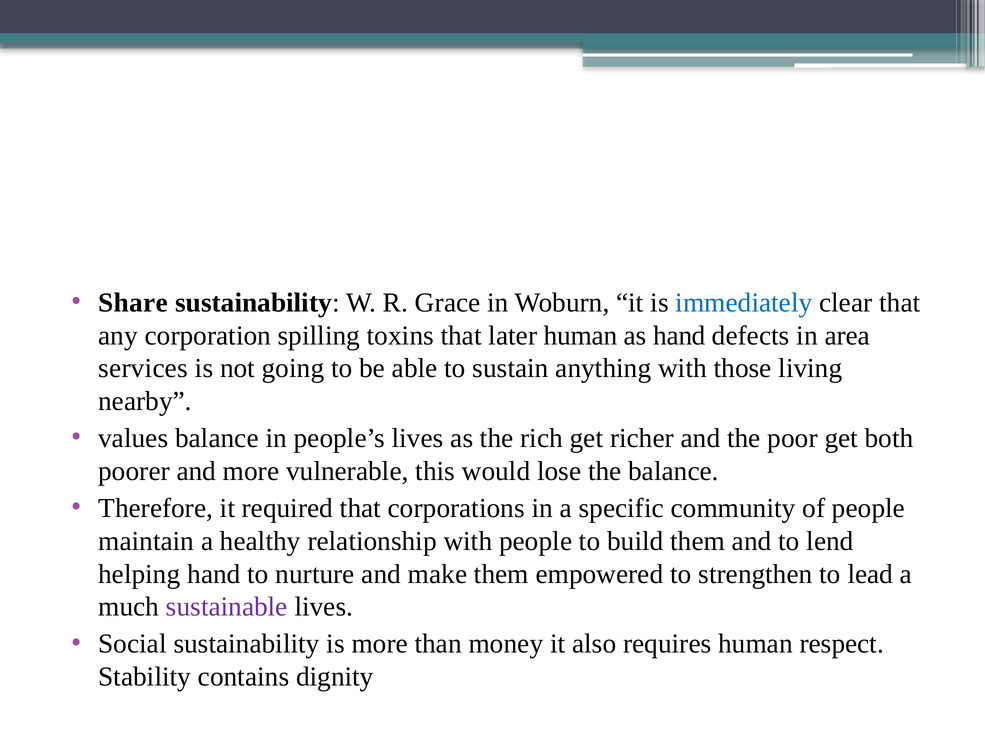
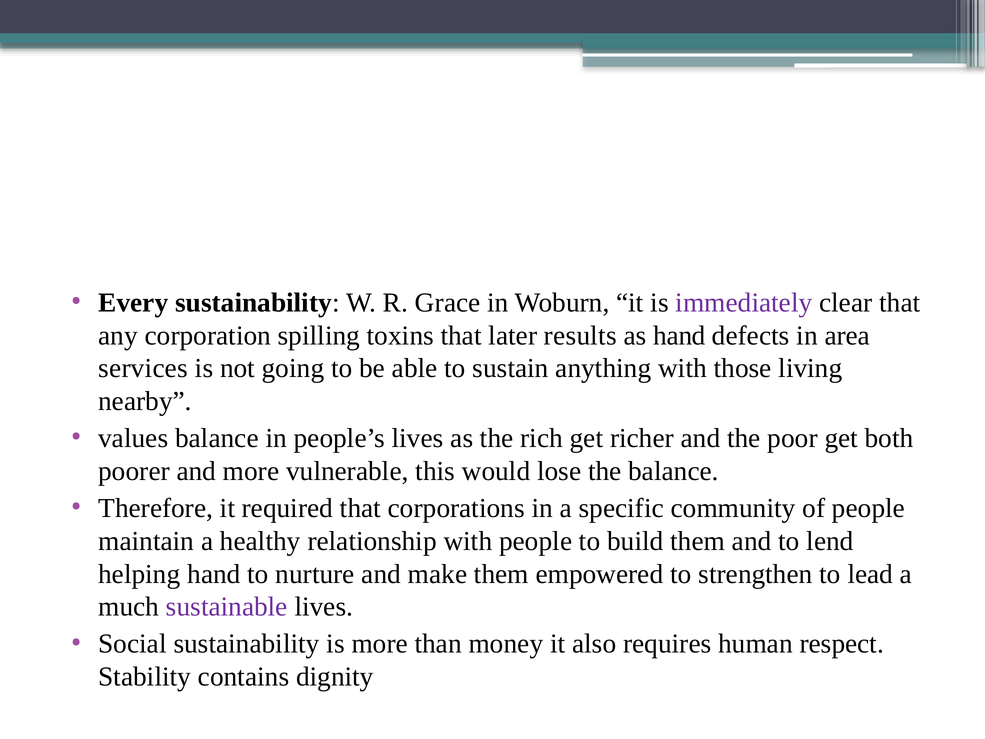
Share: Share -> Every (133, 303)
immediately colour: blue -> purple (744, 303)
later human: human -> results (580, 335)
